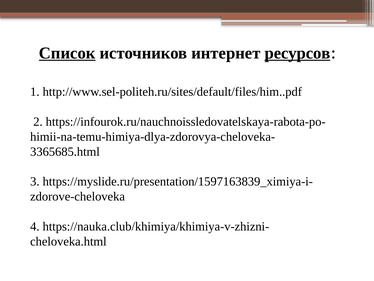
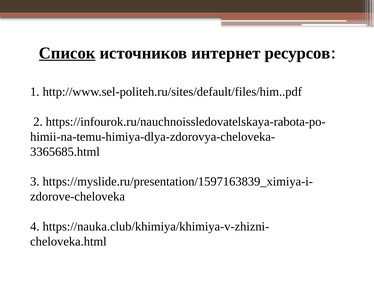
ресурсов underline: present -> none (297, 53)
